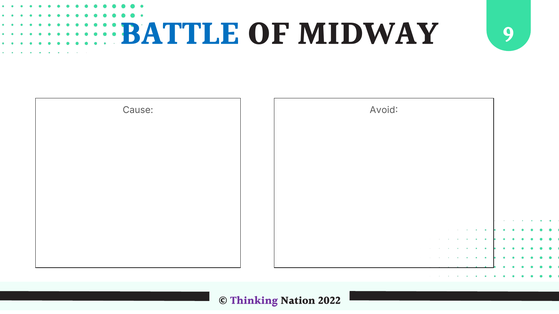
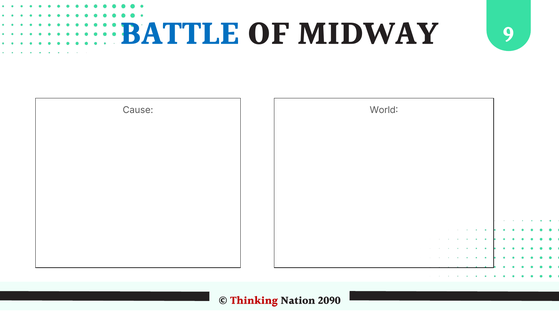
Avoid: Avoid -> World (384, 110)
Thinking colour: purple -> red (254, 301)
2022: 2022 -> 2090 (329, 301)
